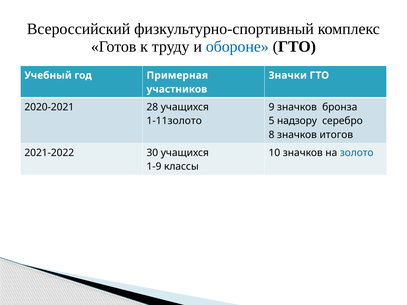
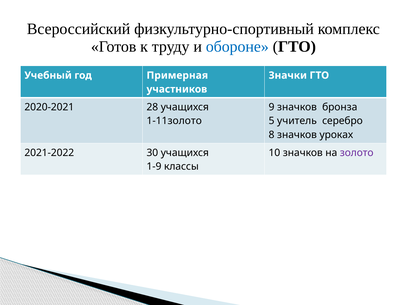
надзору: надзору -> учитель (297, 121)
итогов: итогов -> уроках (336, 135)
золото colour: blue -> purple (357, 153)
